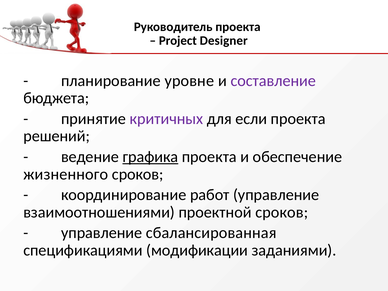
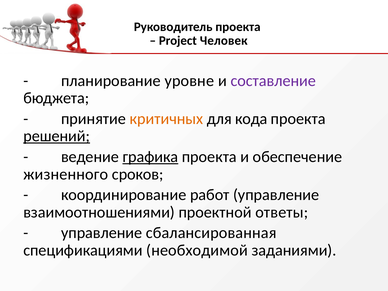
Designer: Designer -> Человек (224, 41)
критичных colour: purple -> orange (166, 119)
если: если -> кода (251, 119)
решений underline: none -> present (57, 136)
проектной сроков: сроков -> ответы (282, 212)
модификации: модификации -> необходимой (197, 250)
